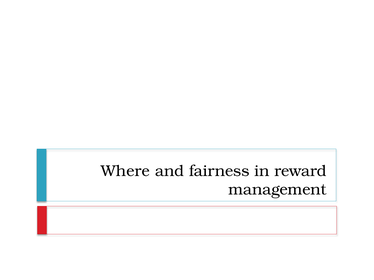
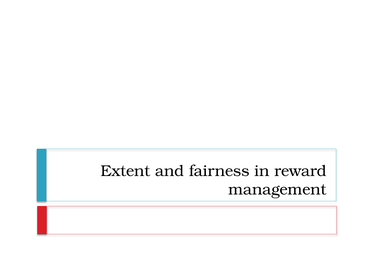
Where: Where -> Extent (125, 171)
